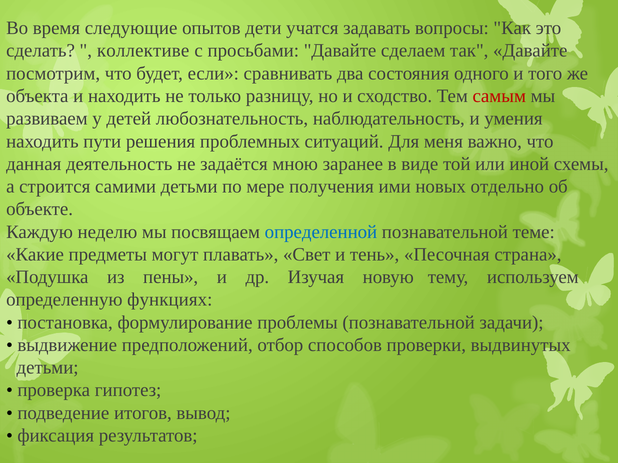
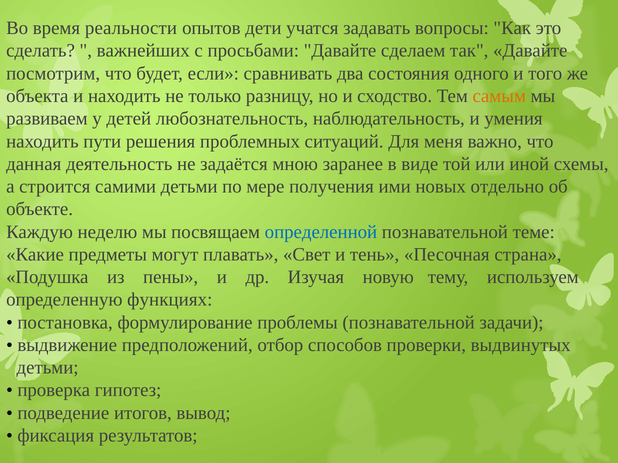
следующие: следующие -> реальности (131, 28)
коллективе: коллективе -> важнейших (143, 51)
самым colour: red -> orange (499, 96)
